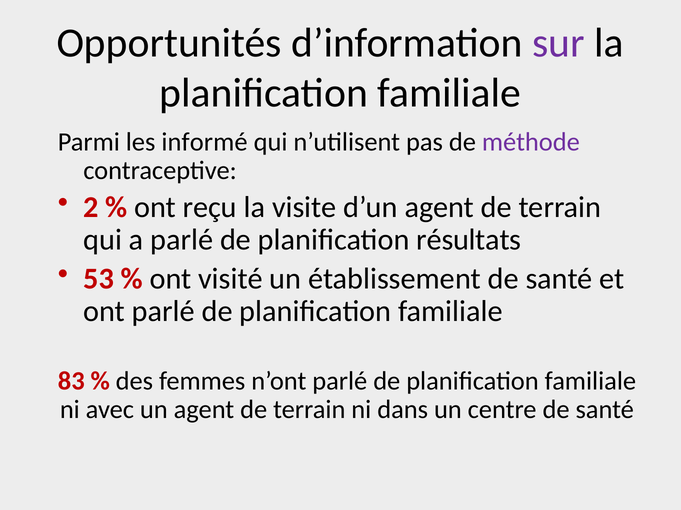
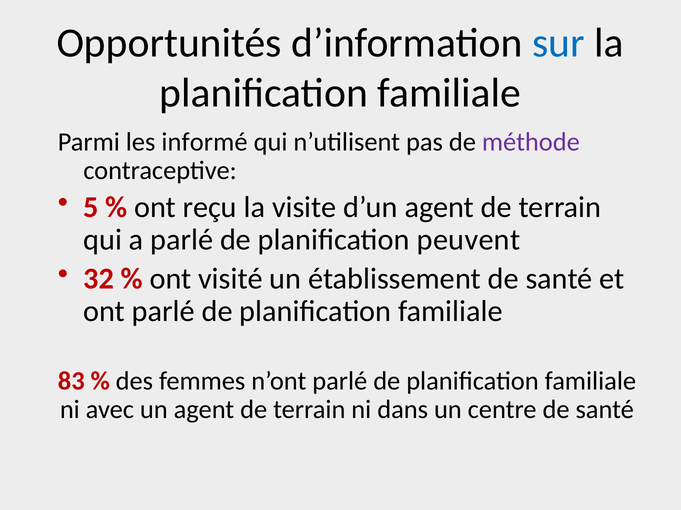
sur colour: purple -> blue (558, 43)
2: 2 -> 5 (91, 208)
résultats: résultats -> peuvent (469, 240)
53: 53 -> 32 (99, 279)
